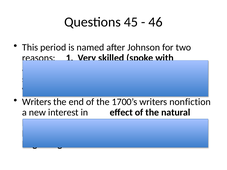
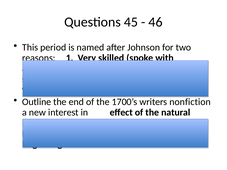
Writers: Writers -> Outline (37, 102)
